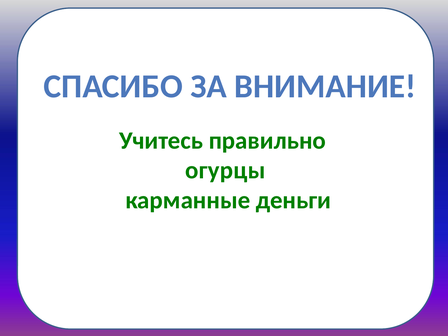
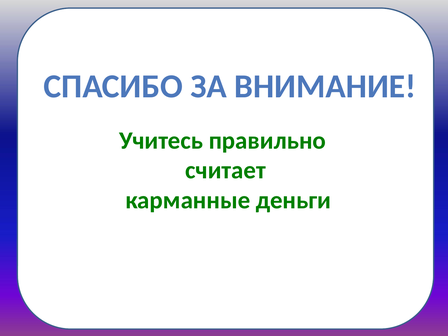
огурцы: огурцы -> считает (225, 170)
